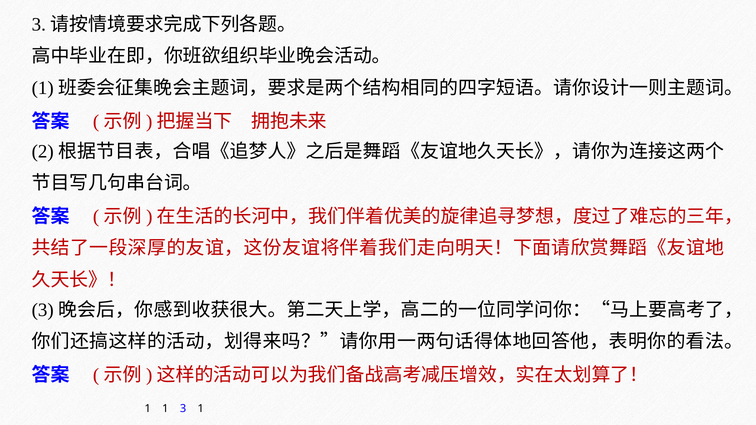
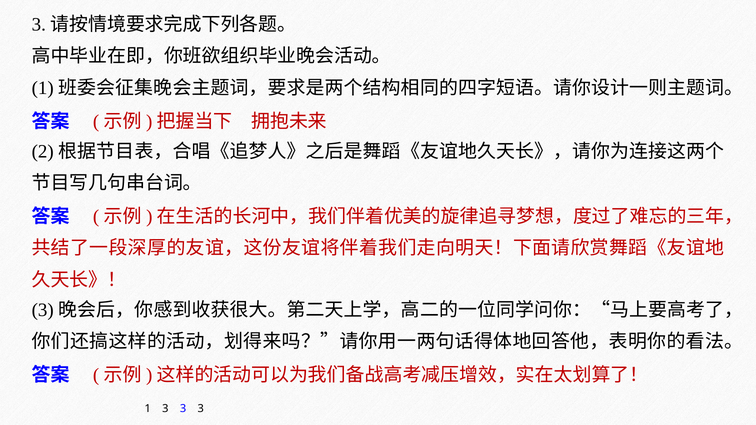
1 1: 1 -> 3 (165, 409)
1: 1 -> 3 (201, 409)
